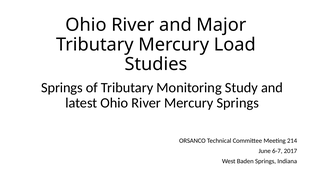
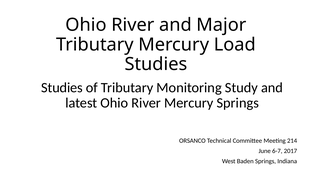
Springs: Springs -> Studies (62, 88)
